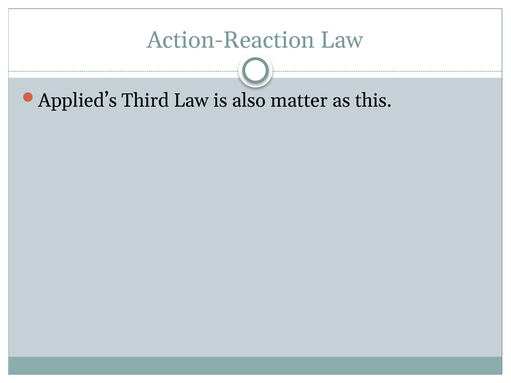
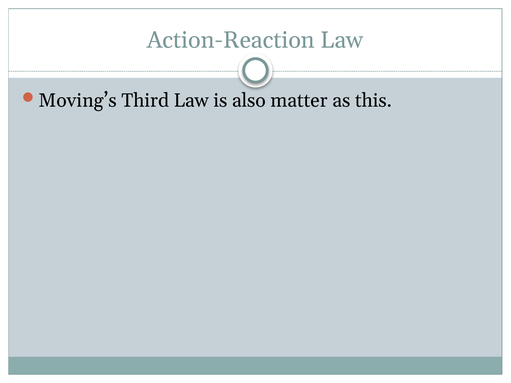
Applied’s: Applied’s -> Moving’s (78, 101)
